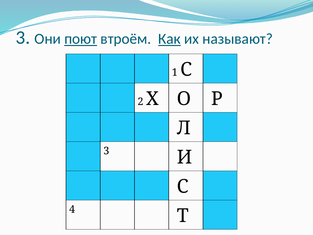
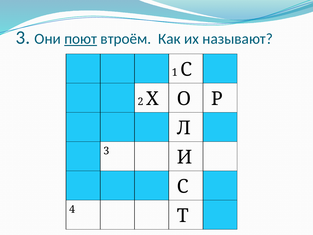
Как underline: present -> none (169, 39)
